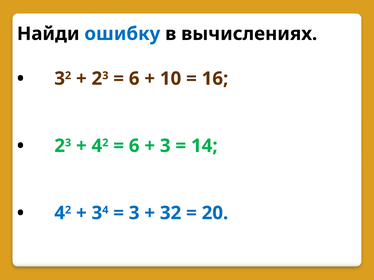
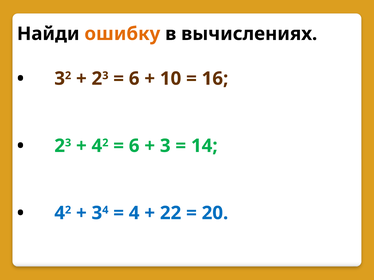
ошибку colour: blue -> orange (122, 34)
3: 3 -> 4 (134, 213)
32: 32 -> 22 (171, 213)
